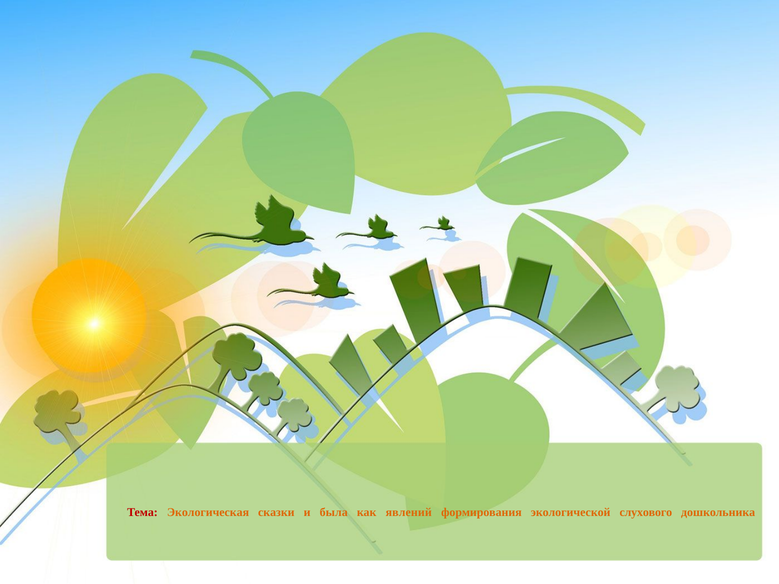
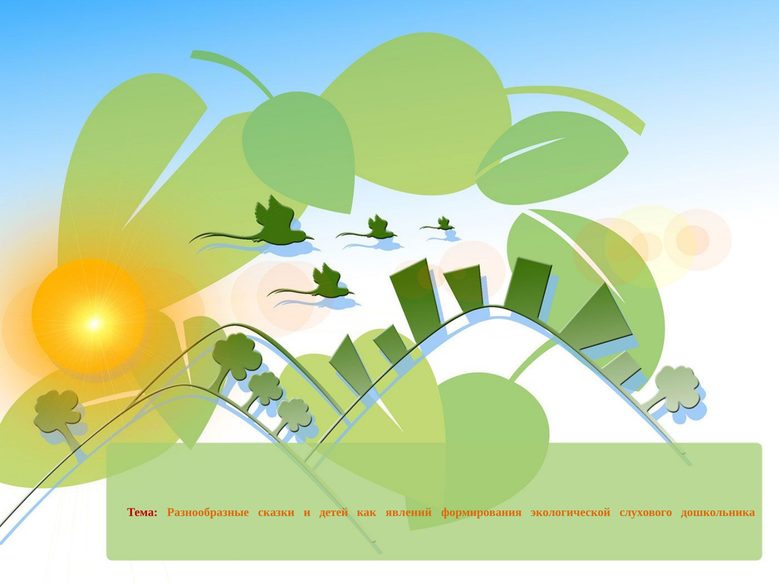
Экологическая: Экологическая -> Разнообразные (208, 513)
была: была -> детей (334, 513)
